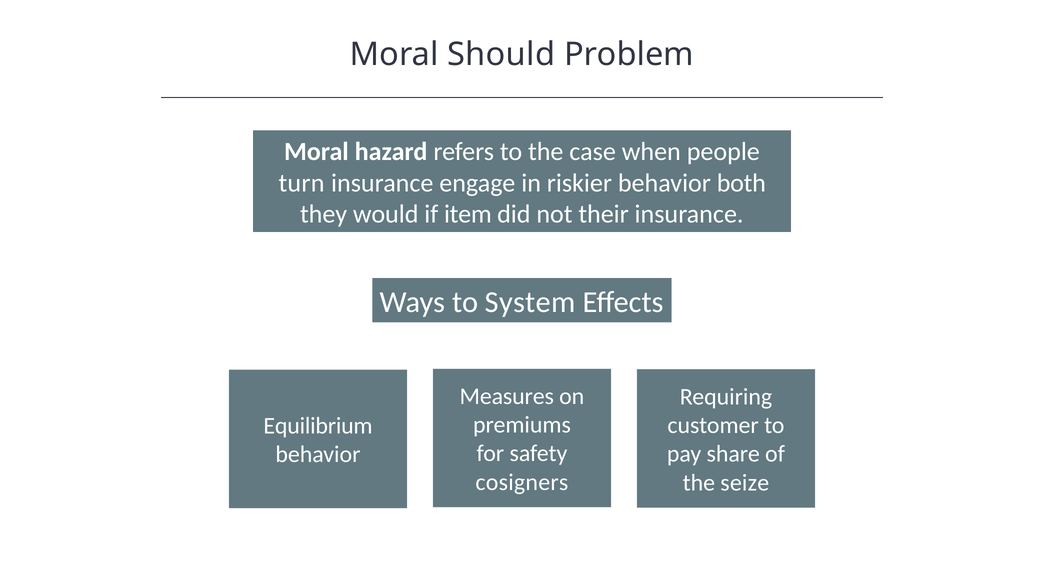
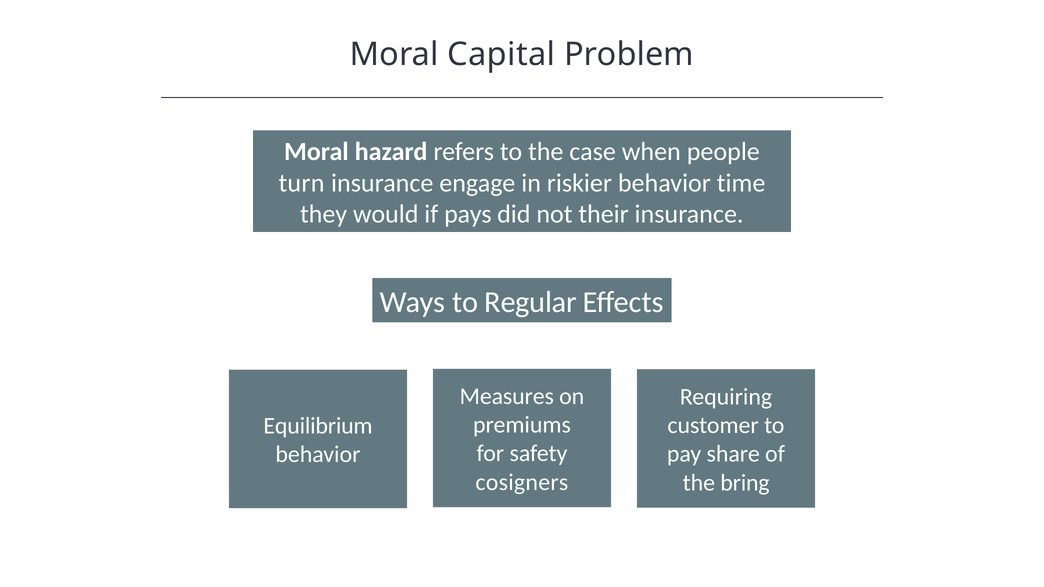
Should: Should -> Capital (501, 55)
both: both -> time (741, 183)
item: item -> pays (468, 214)
System: System -> Regular (531, 302)
seize: seize -> bring (745, 483)
